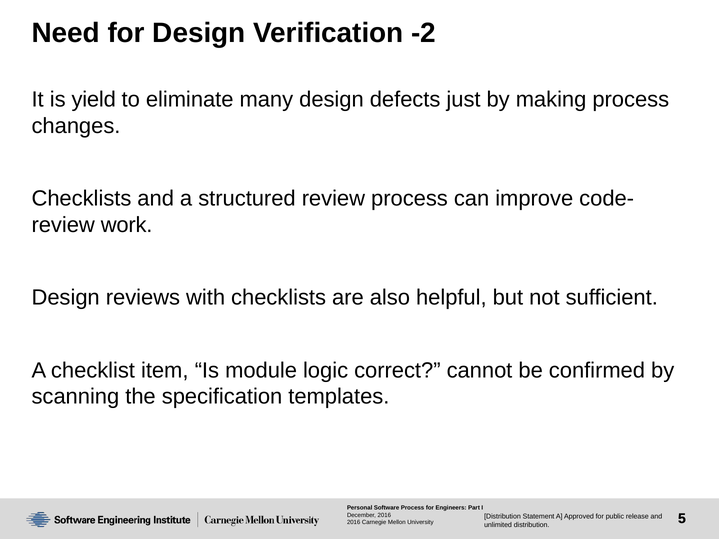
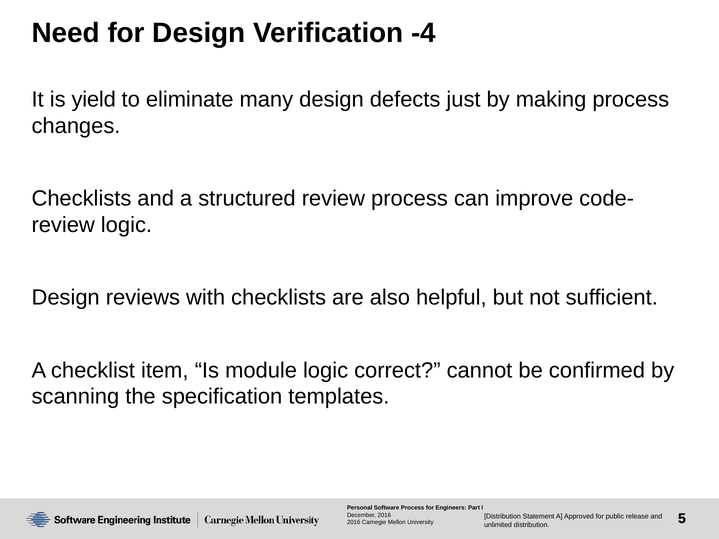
-2: -2 -> -4 (424, 33)
review work: work -> logic (126, 225)
